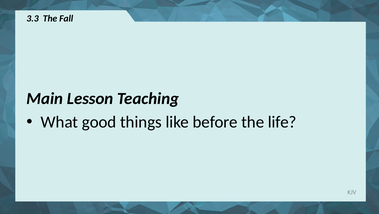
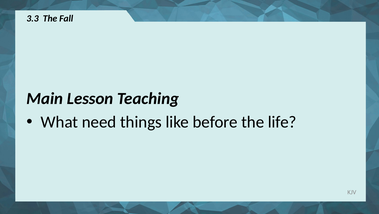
good: good -> need (99, 122)
